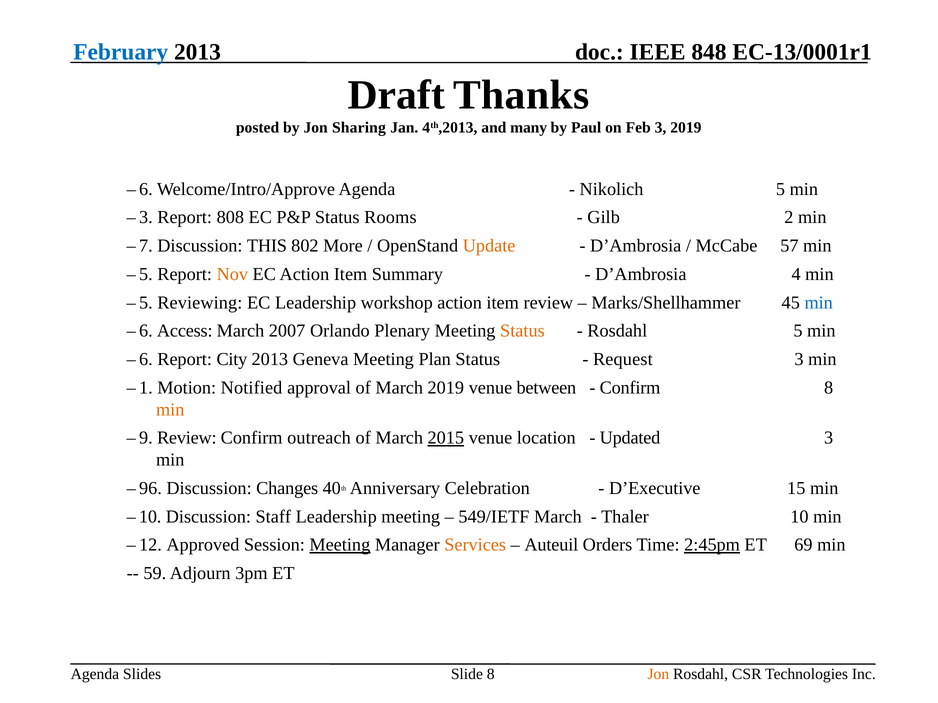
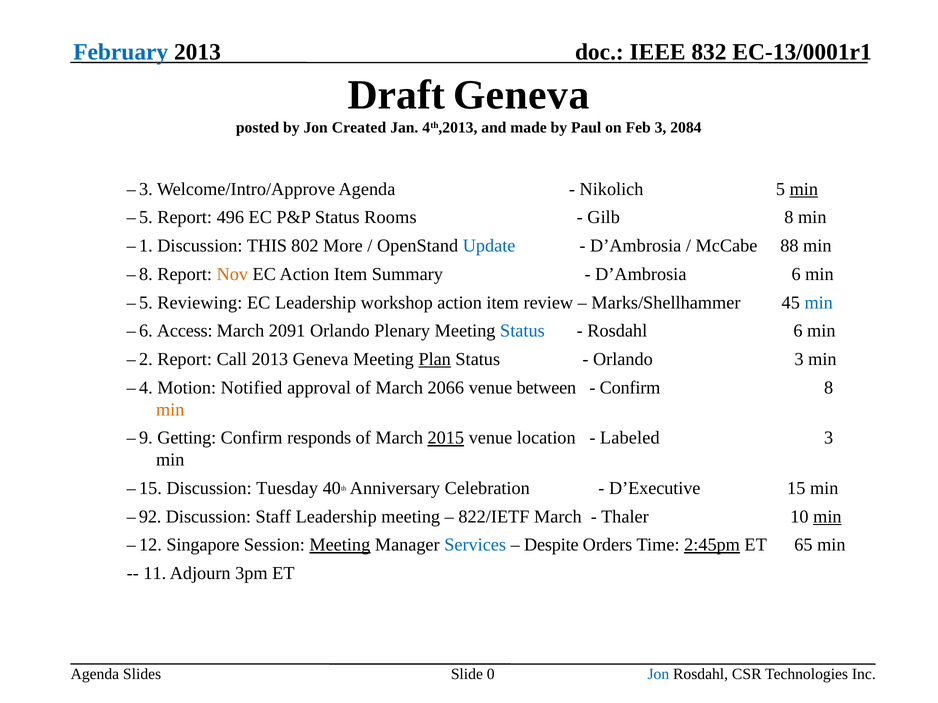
848: 848 -> 832 (709, 52)
Draft Thanks: Thanks -> Geneva (521, 95)
Sharing: Sharing -> Created (359, 128)
many: many -> made (529, 128)
3 2019: 2019 -> 2084 (686, 128)
6: 6 -> 3 (146, 189)
min underline: none -> present (804, 189)
3: 3 -> 5 (146, 218)
808: 808 -> 496 (230, 218)
Gilb 2: 2 -> 8 (789, 218)
7: 7 -> 1 (146, 246)
Update colour: orange -> blue (489, 246)
57: 57 -> 88 (789, 246)
5: 5 -> 8 (146, 274)
D’Ambrosia 4: 4 -> 6 (796, 274)
2007: 2007 -> 2091 (287, 331)
Status colour: orange -> blue (522, 331)
Rosdahl 5: 5 -> 6 (798, 331)
6: 6 -> 2 (146, 360)
City: City -> Call (232, 360)
Plan underline: none -> present (435, 360)
Request: Request -> Orlando (623, 360)
1: 1 -> 4 (146, 388)
March 2019: 2019 -> 2066 (446, 388)
9 Review: Review -> Getting (187, 438)
outreach: outreach -> responds (319, 438)
Updated: Updated -> Labeled (630, 438)
96: 96 -> 15 (150, 489)
Changes: Changes -> Tuesday (287, 489)
10: 10 -> 92 (150, 517)
549/IETF: 549/IETF -> 822/IETF (494, 517)
min underline: none -> present (827, 517)
Approved: Approved -> Singapore (203, 545)
Services colour: orange -> blue (475, 545)
Auteuil: Auteuil -> Despite (551, 545)
69: 69 -> 65 (803, 545)
59: 59 -> 11 (155, 574)
Slide 8: 8 -> 0 (491, 675)
Jon colour: orange -> blue (658, 675)
